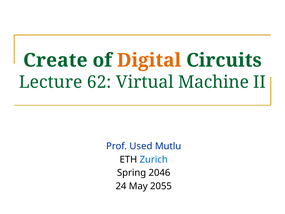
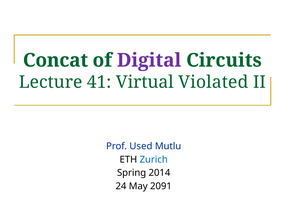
Create: Create -> Concat (55, 60)
Digital colour: orange -> purple (149, 60)
62: 62 -> 41 (99, 82)
Machine: Machine -> Violated (213, 82)
2046: 2046 -> 2014 (159, 173)
2055: 2055 -> 2091 (161, 186)
